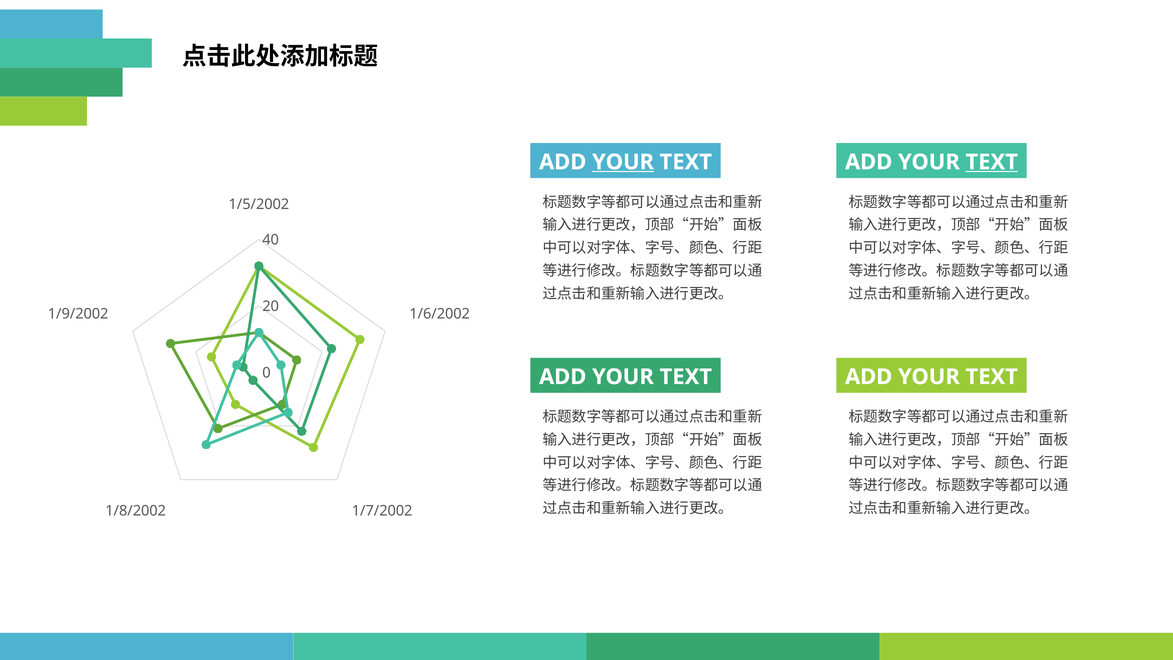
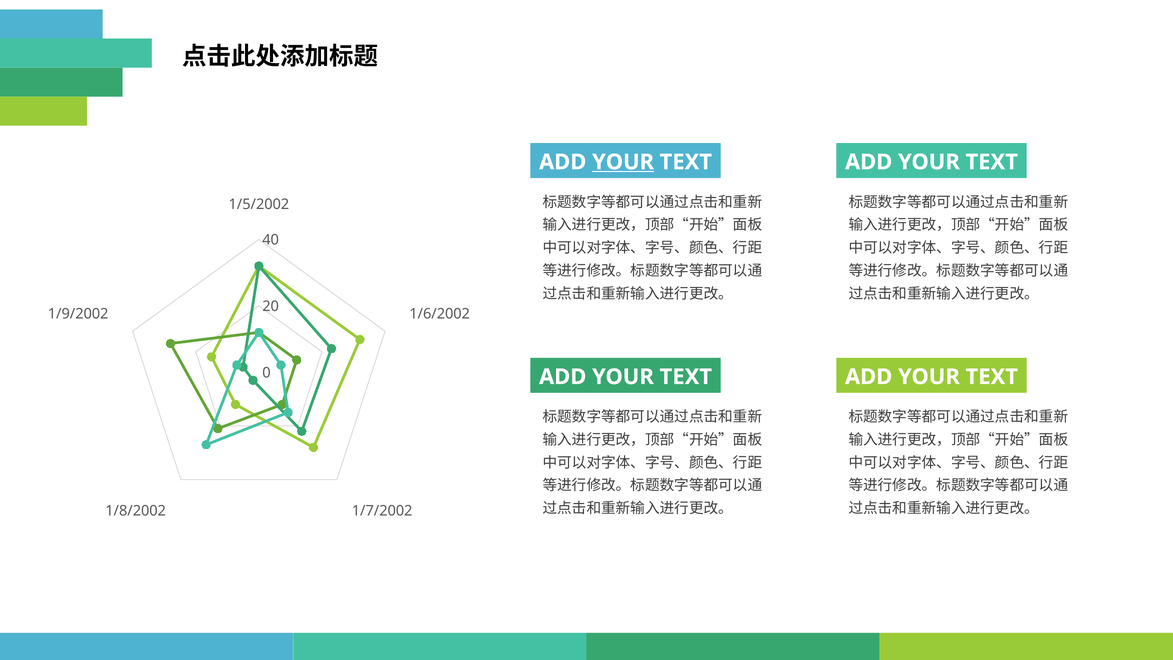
TEXT underline: present -> none (992, 162)
